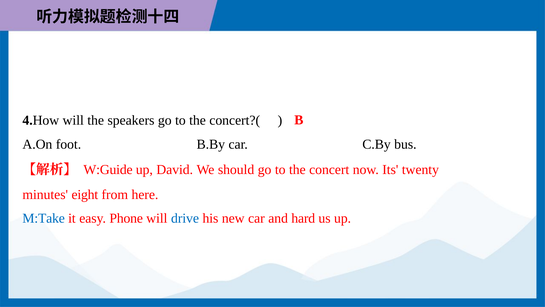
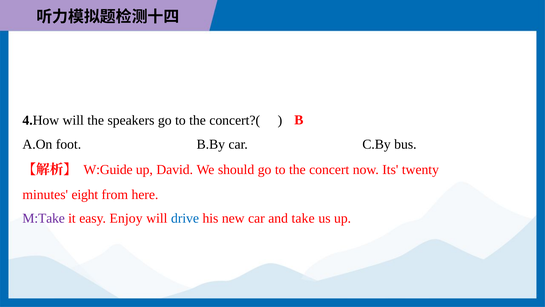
M:Take colour: blue -> purple (44, 218)
Phone: Phone -> Enjoy (126, 218)
hard: hard -> take (303, 218)
